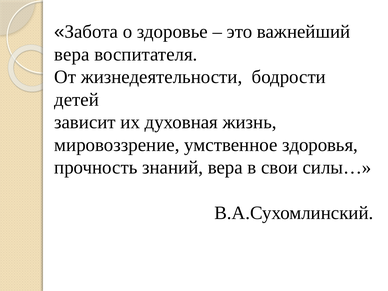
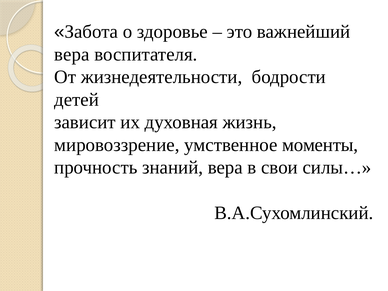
здоровья: здоровья -> моменты (320, 145)
